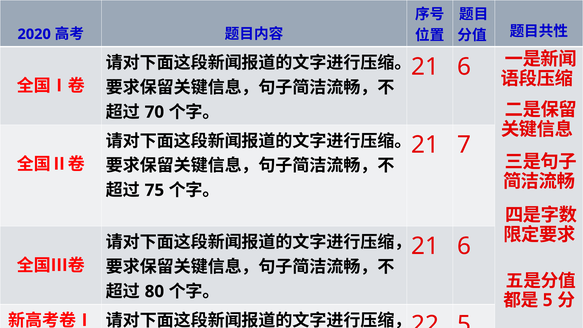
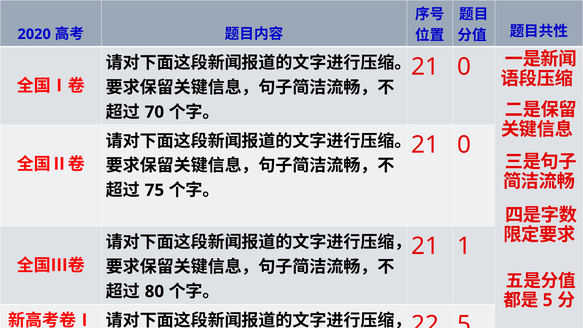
6: 6 -> 0 (464, 67)
7: 7 -> 0 (464, 145)
6: 6 -> 1 (464, 246)
